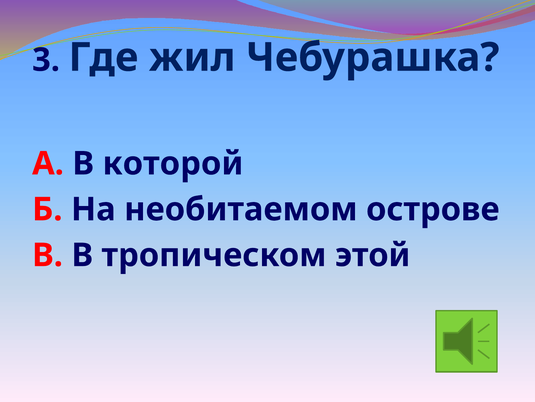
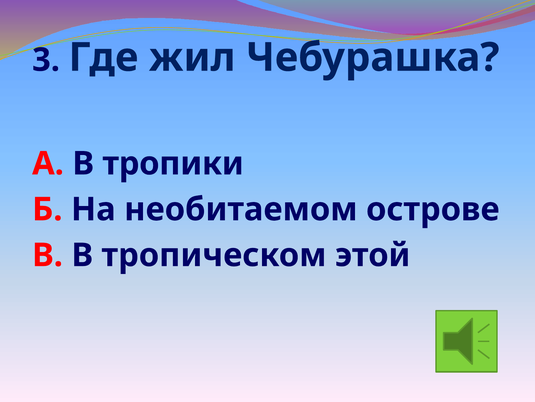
которой: которой -> тропики (173, 163)
